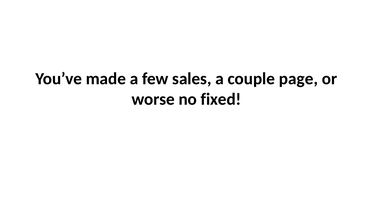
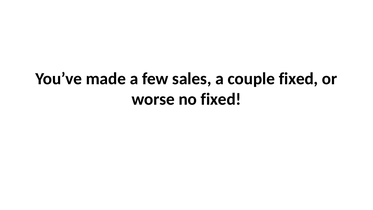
couple page: page -> fixed (298, 79)
